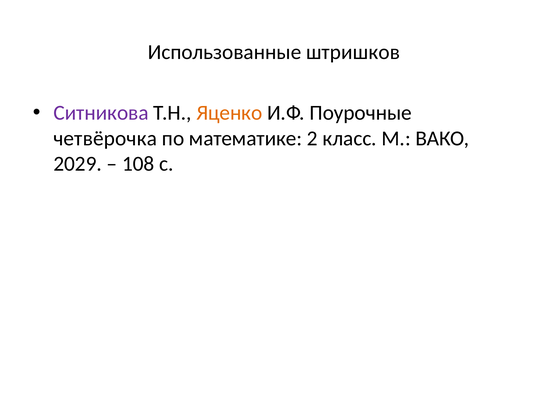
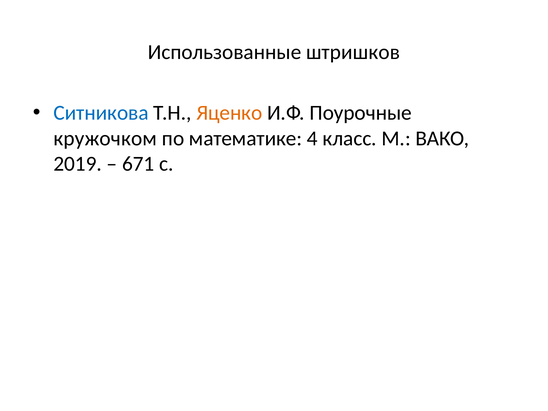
Ситникова colour: purple -> blue (101, 113)
четвёрочка: четвёрочка -> кружочком (105, 138)
2: 2 -> 4 (312, 138)
2029: 2029 -> 2019 (78, 164)
108: 108 -> 671 (138, 164)
